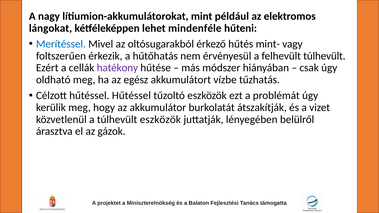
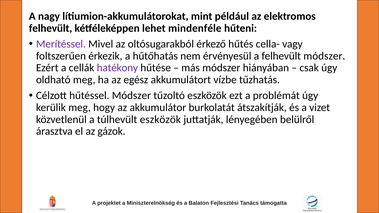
lángokat: lángokat -> felhevült (51, 28)
Merítéssel colour: blue -> purple (61, 44)
mint-: mint- -> cella- (268, 44)
felhevült túlhevült: túlhevült -> módszer (324, 56)
hűtéssel Hűtéssel: Hűtéssel -> Módszer (131, 96)
